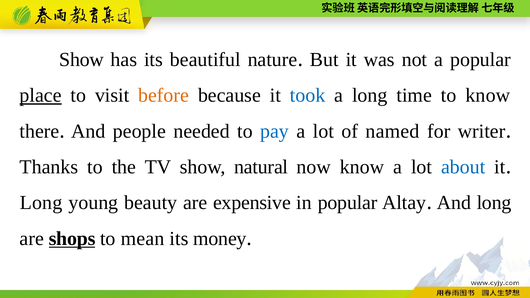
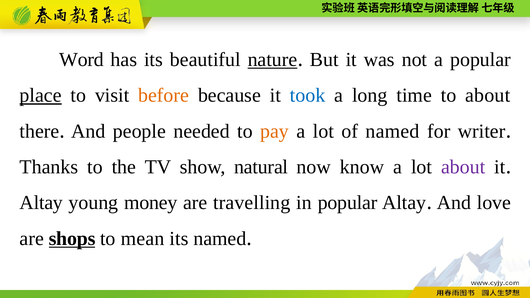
Show: Show -> Word (82, 60)
nature underline: none -> present (272, 60)
to know: know -> about (488, 95)
pay colour: blue -> orange (275, 131)
about colour: blue -> purple (463, 167)
Long: Long -> Altay (41, 203)
beauty: beauty -> money (151, 203)
expensive: expensive -> travelling (252, 203)
And long: long -> love (494, 203)
its money: money -> named (220, 239)
